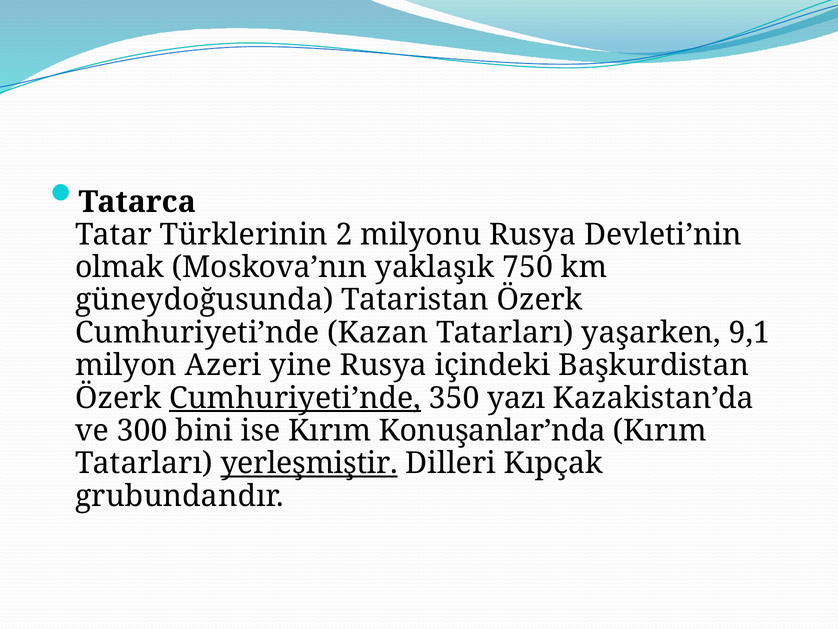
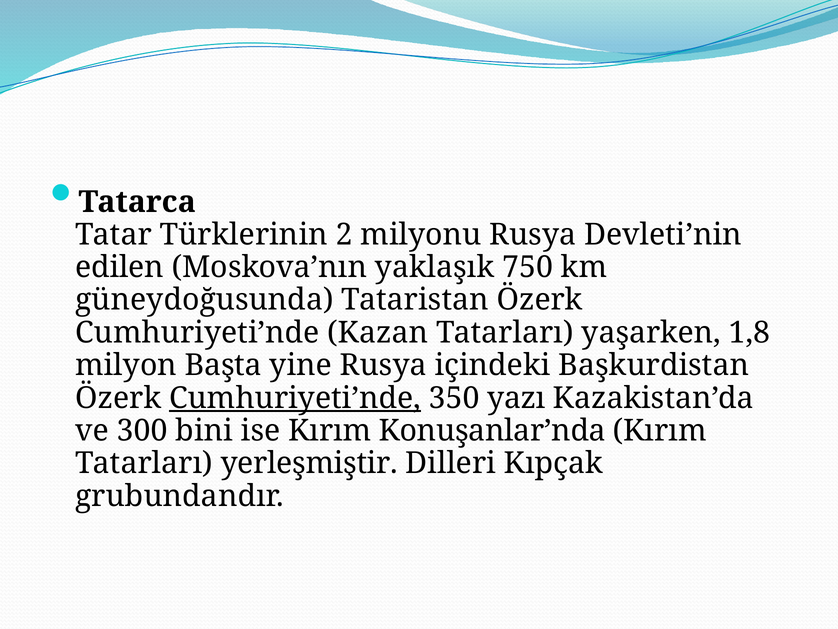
olmak: olmak -> edilen (120, 267)
9,1: 9,1 -> 1,8 (749, 332)
Azeri: Azeri -> Başta (223, 365)
yerleşmiştir underline: present -> none (309, 463)
